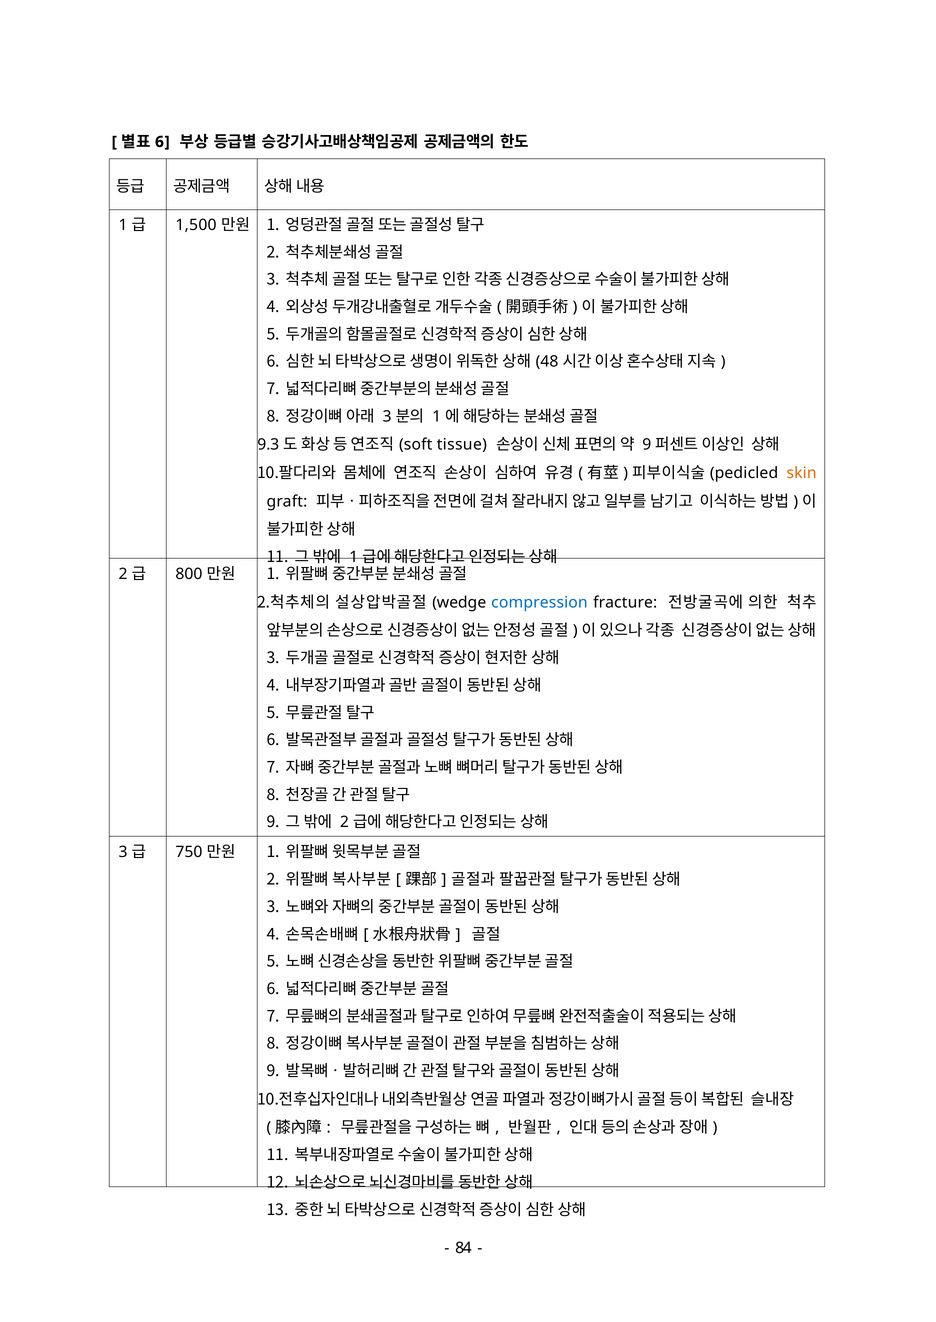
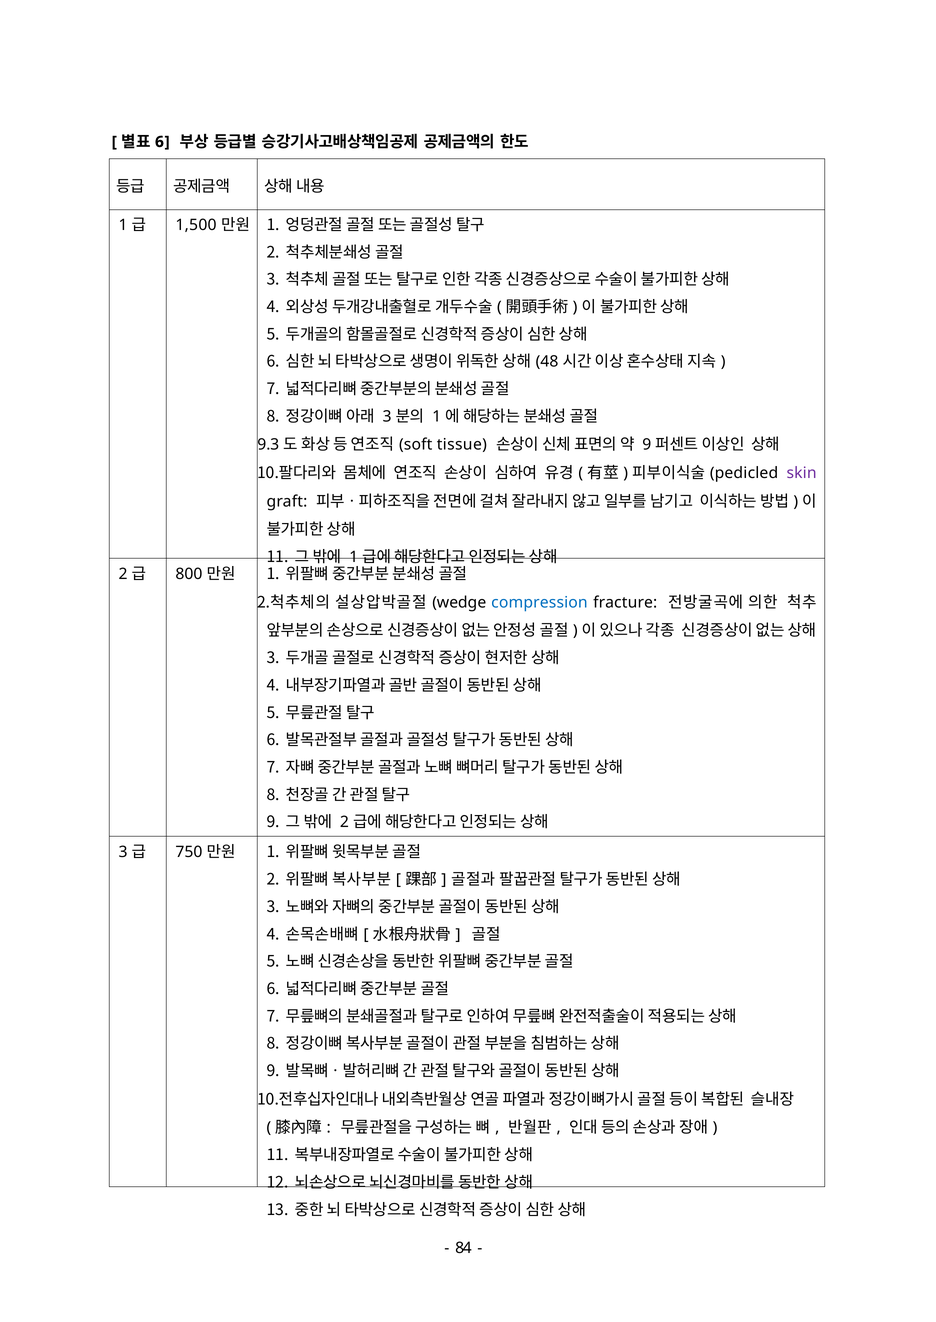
skin colour: orange -> purple (802, 473)
